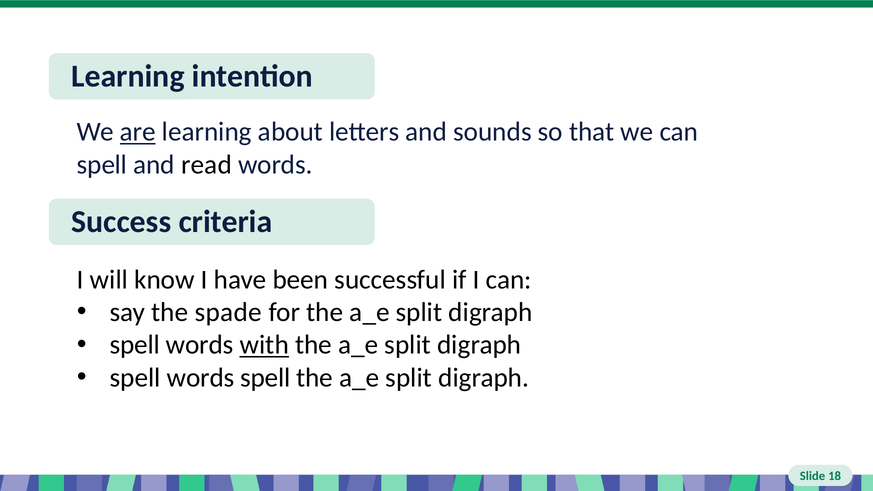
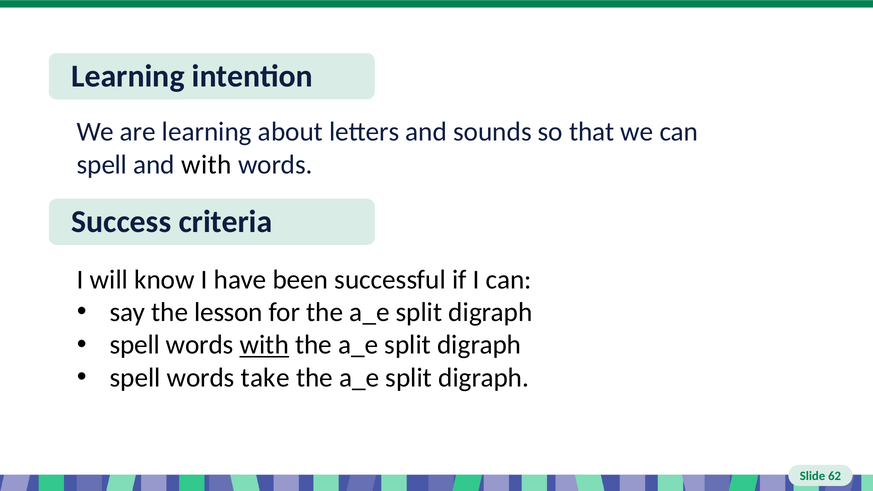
are underline: present -> none (138, 132)
and read: read -> with (206, 165)
spade: spade -> lesson (229, 312)
words spell: spell -> take (265, 378)
18: 18 -> 62 (835, 476)
